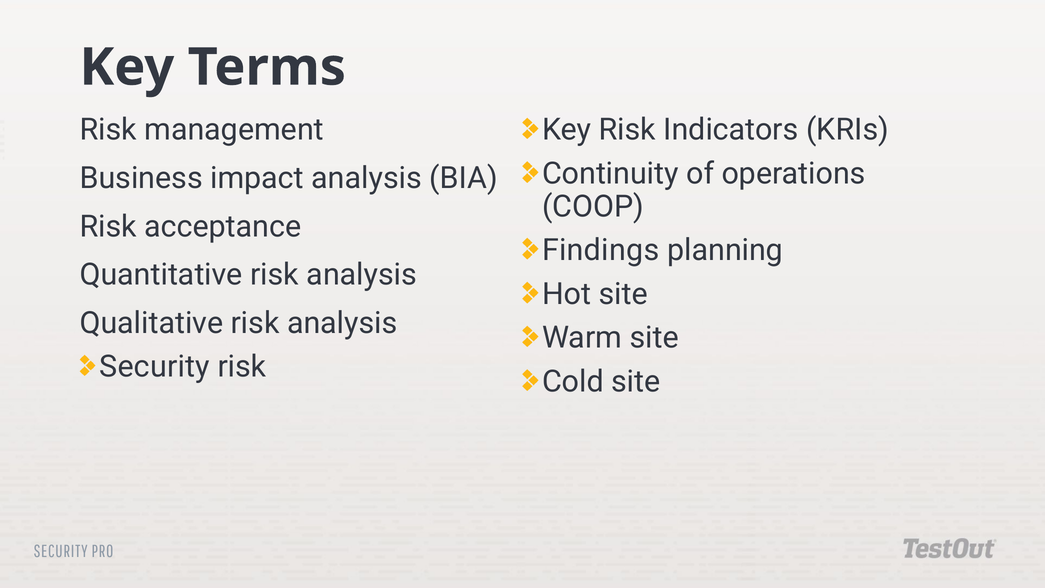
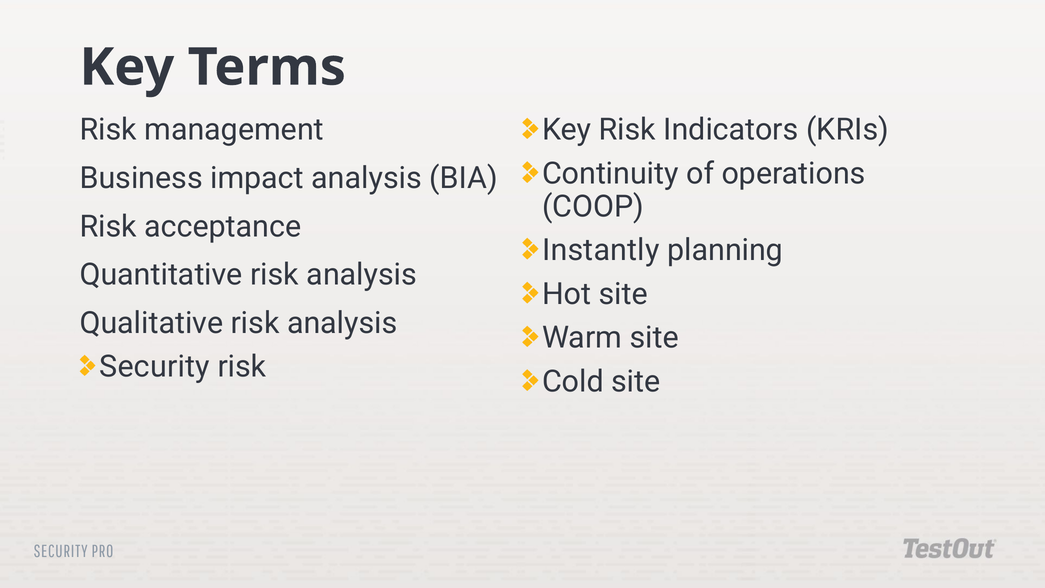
Findings: Findings -> Instantly (601, 250)
